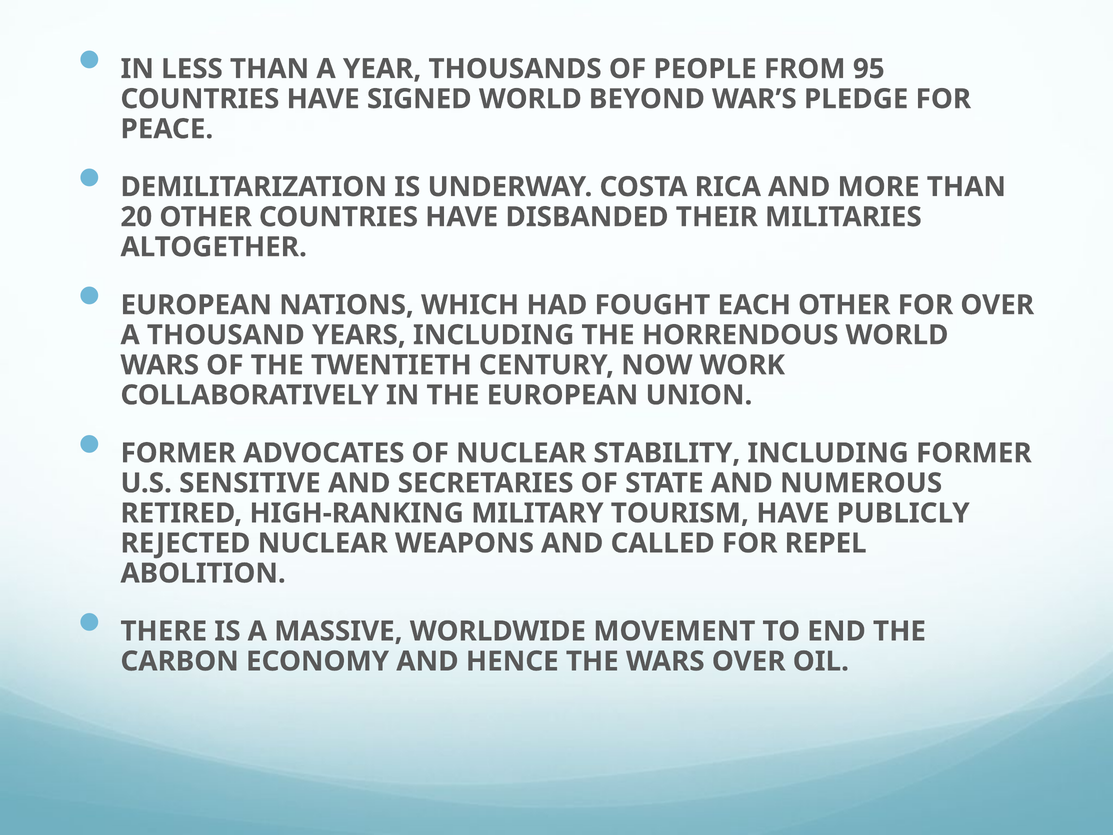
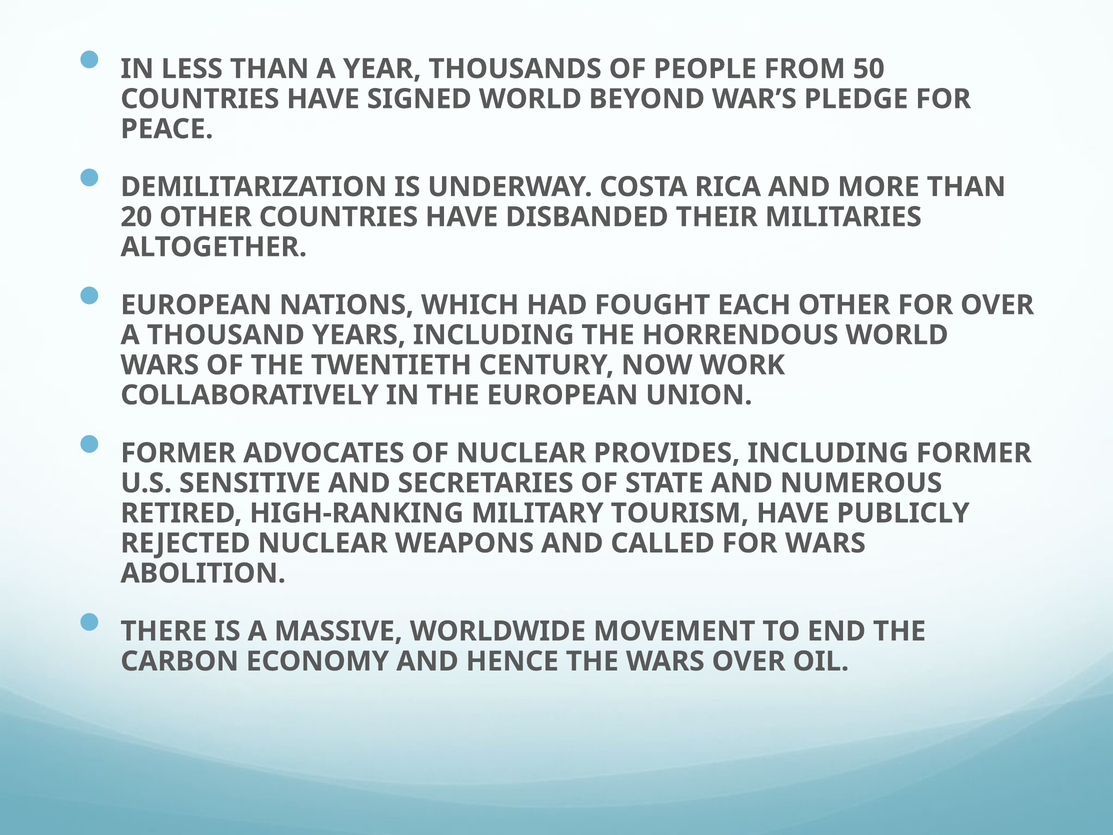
95: 95 -> 50 (869, 69)
STABILITY: STABILITY -> PROVIDES (667, 453)
FOR REPEL: REPEL -> WARS (825, 543)
